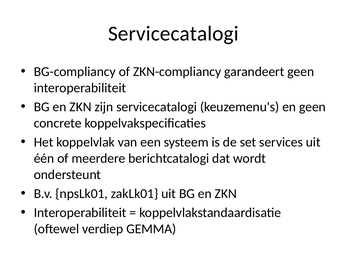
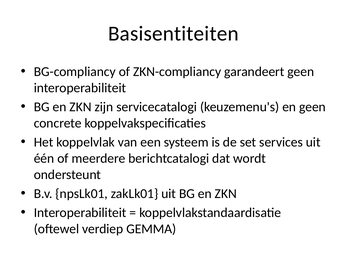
Servicecatalogi: Servicecatalogi -> Basisentiteiten (173, 34)
